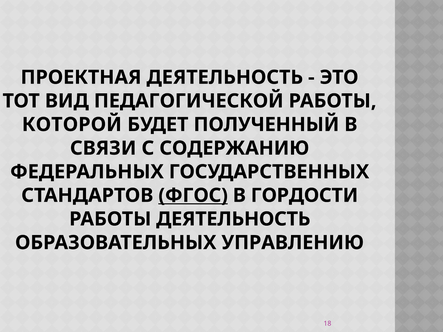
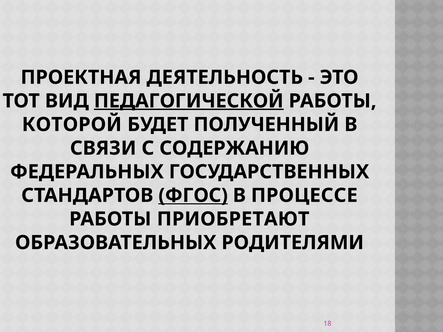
ПЕДАГОГИЧЕСКОЙ underline: none -> present (189, 101)
ГОРДОСТИ: ГОРДОСТИ -> ПРОЦЕССЕ (304, 196)
РАБОТЫ ДЕЯТЕЛЬНОСТЬ: ДЕЯТЕЛЬНОСТЬ -> ПРИОБРЕТАЮТ (233, 219)
УПРАВЛЕНИЮ: УПРАВЛЕНИЮ -> РОДИТЕЛЯМИ (293, 243)
